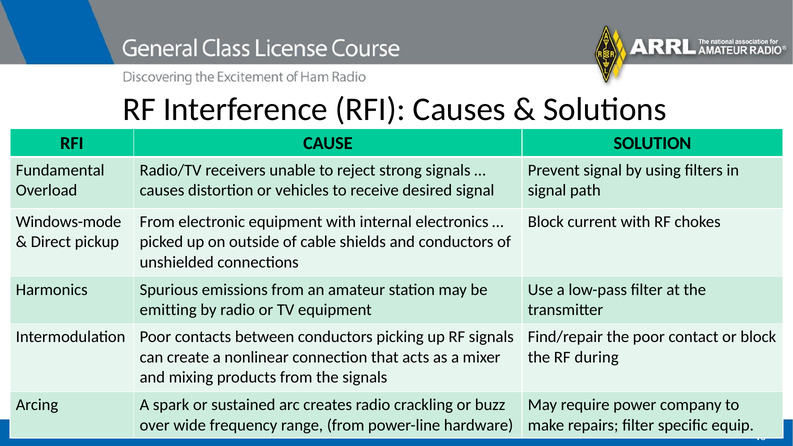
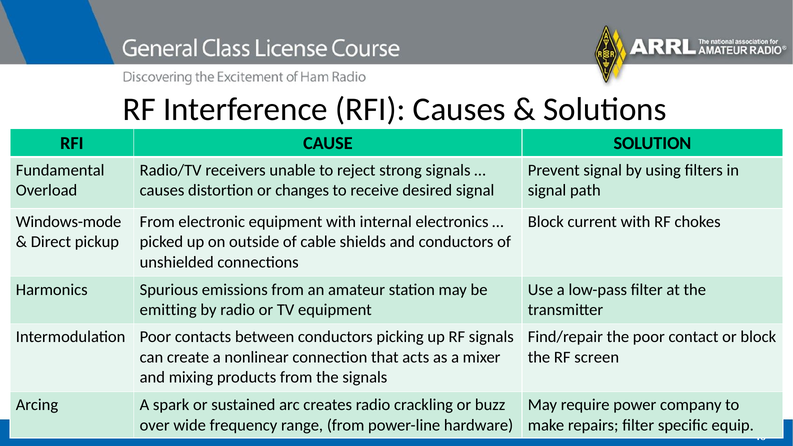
vehicles: vehicles -> changes (302, 190)
during: during -> screen (597, 357)
